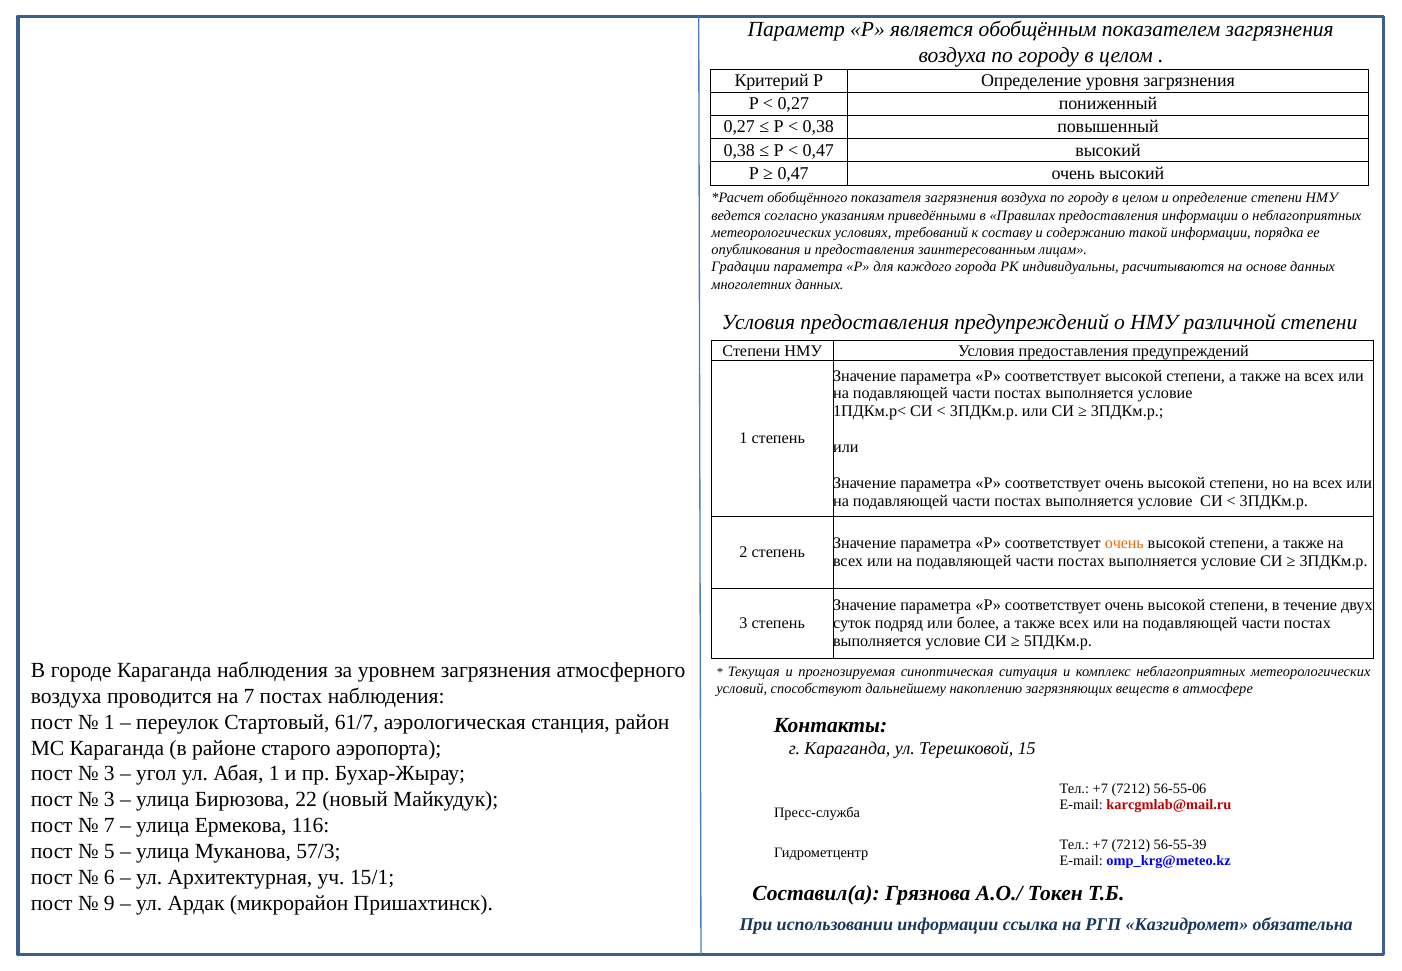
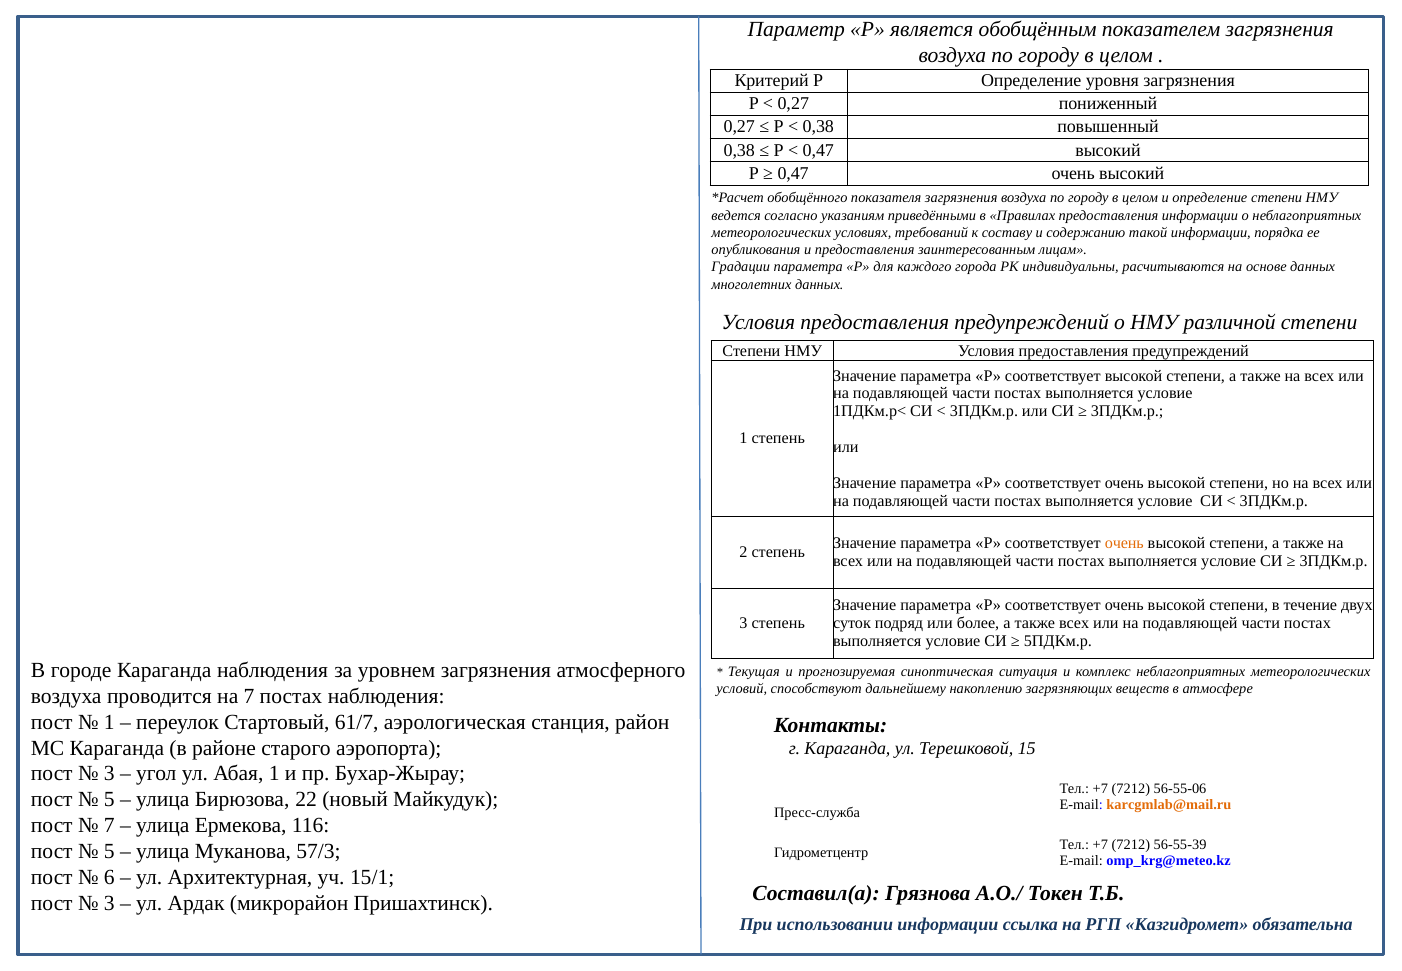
3: 3 -> 5 (109, 799)
karcgmlab@mail.ru colour: red -> orange (1169, 804)
9: 9 -> 3 (109, 903)
